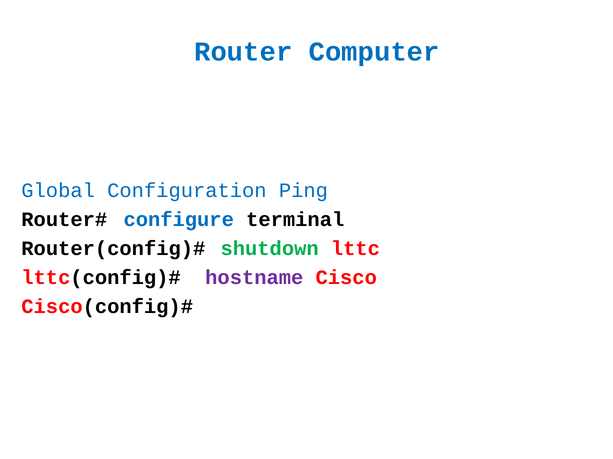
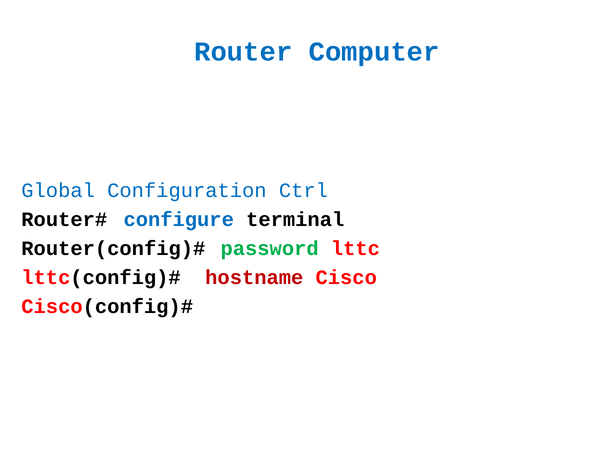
Ping: Ping -> Ctrl (303, 191)
shutdown: shutdown -> password (270, 249)
hostname colour: purple -> red (254, 278)
